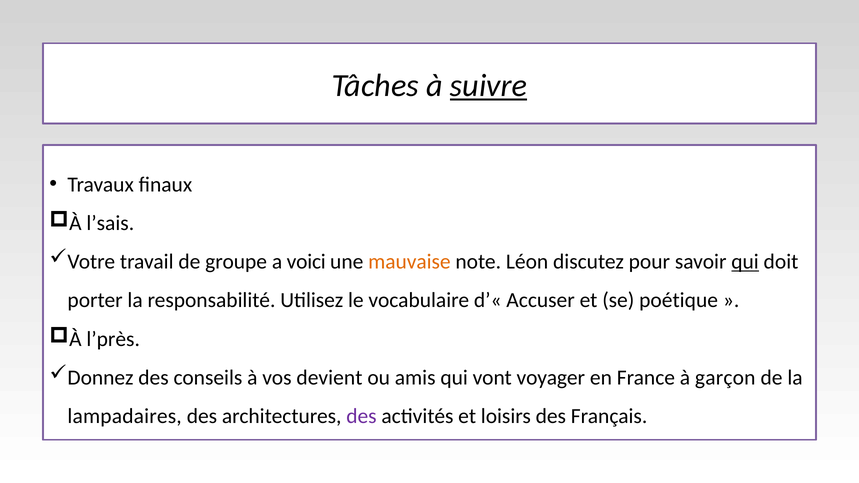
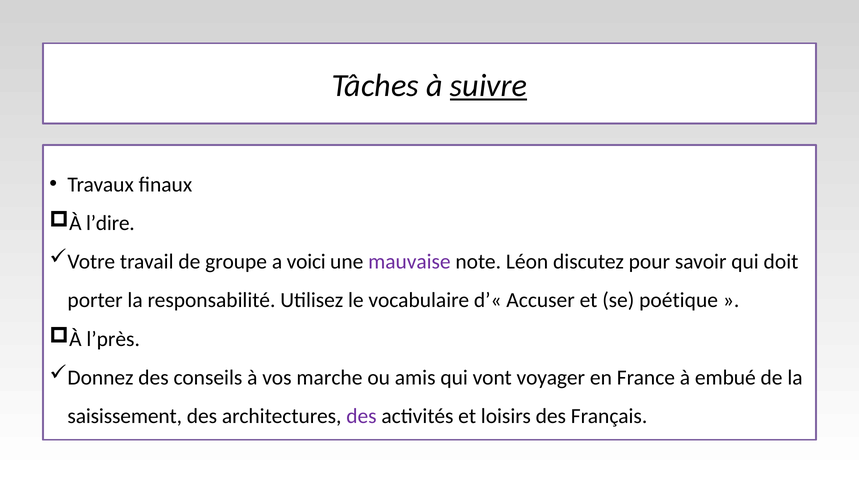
l’sais: l’sais -> l’dire (110, 223)
mauvaise colour: orange -> purple (409, 262)
qui underline: present -> none (745, 262)
devient: devient -> marche (329, 378)
garçon: garçon -> embué (725, 378)
lampadaires: lampadaires -> saisissement (125, 416)
